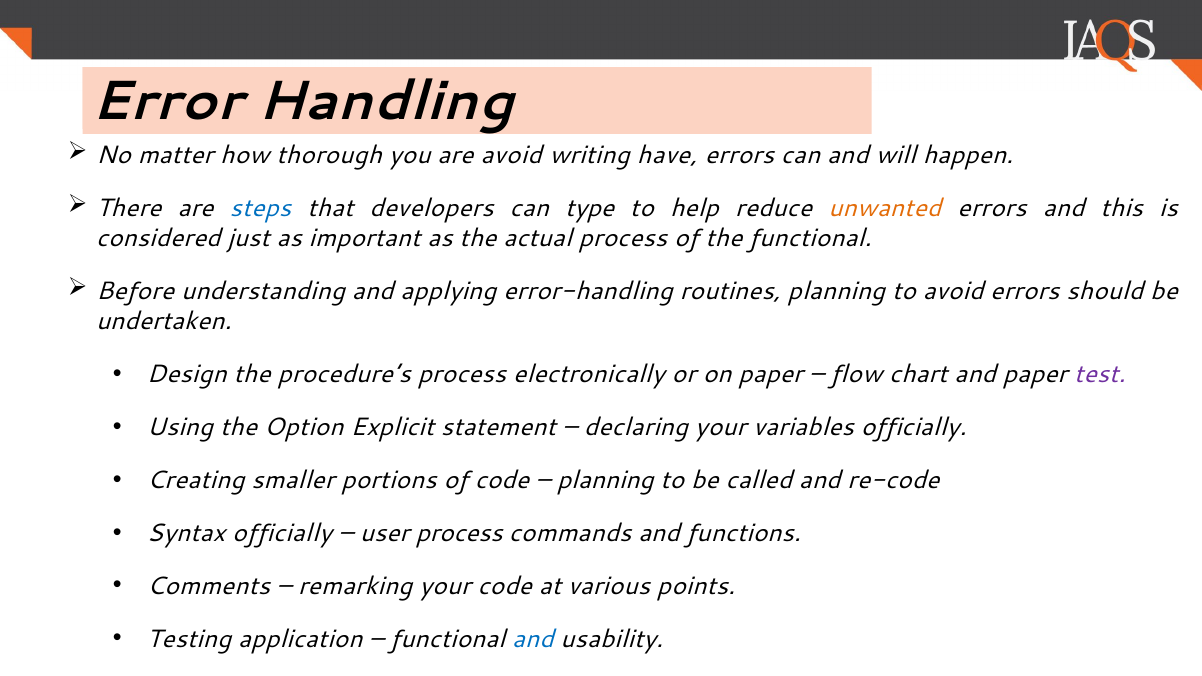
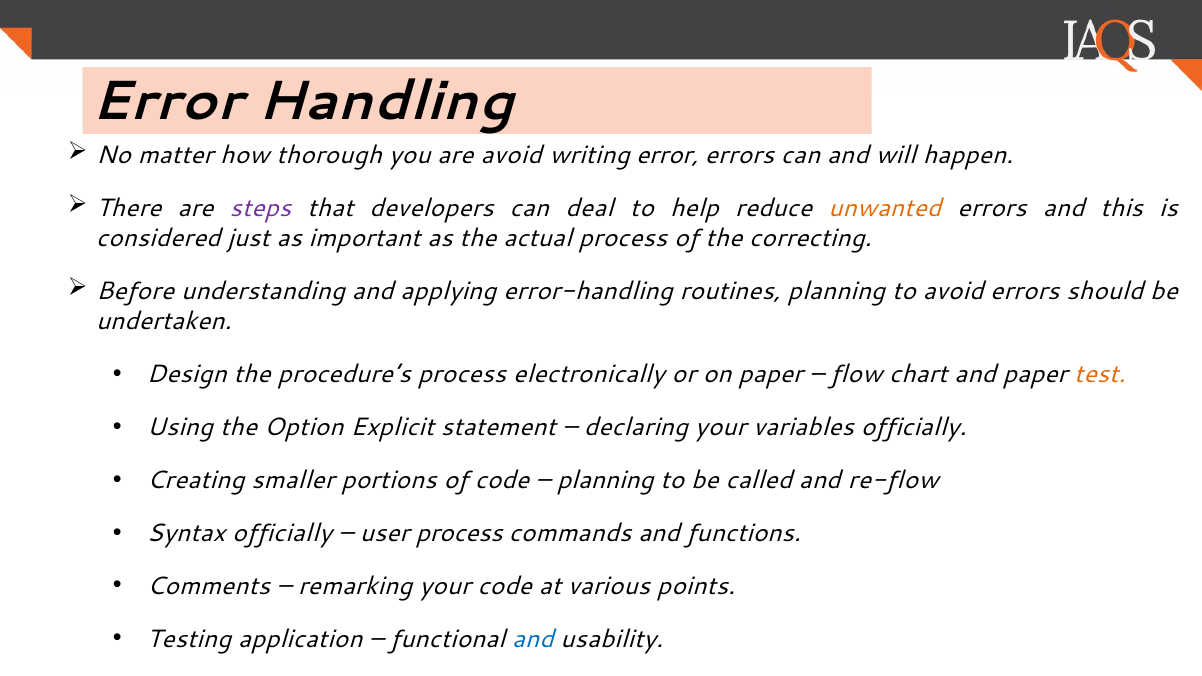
writing have: have -> error (667, 155)
steps colour: blue -> purple (260, 208)
type: type -> deal (589, 208)
the functional: functional -> correcting (810, 238)
test colour: purple -> orange (1100, 374)
re-code: re-code -> re-flow (893, 480)
